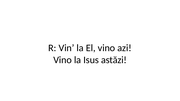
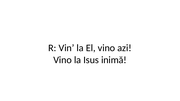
astăzi: astăzi -> inimă (114, 60)
